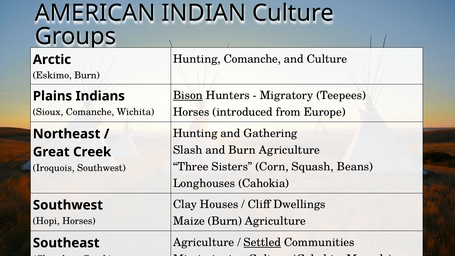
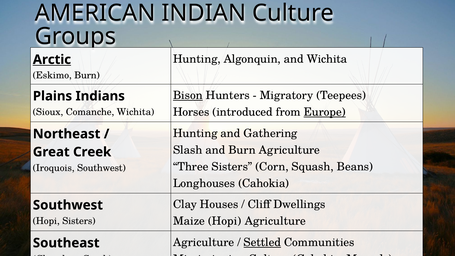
Hunting Comanche: Comanche -> Algonquin (252, 59)
and Culture: Culture -> Wichita (327, 59)
Arctic underline: none -> present (52, 60)
Europe underline: none -> present (325, 112)
Maize Burn: Burn -> Hopi (225, 221)
Hopi Horses: Horses -> Sisters (79, 221)
